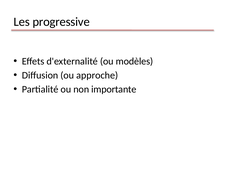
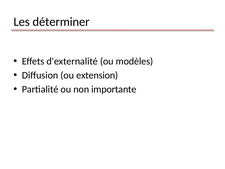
progressive: progressive -> déterminer (61, 22)
approche: approche -> extension (97, 75)
